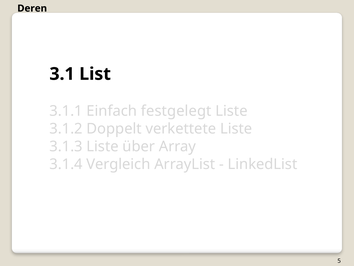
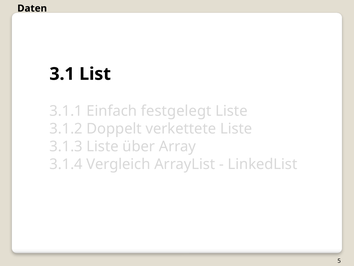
Deren: Deren -> Daten (32, 8)
